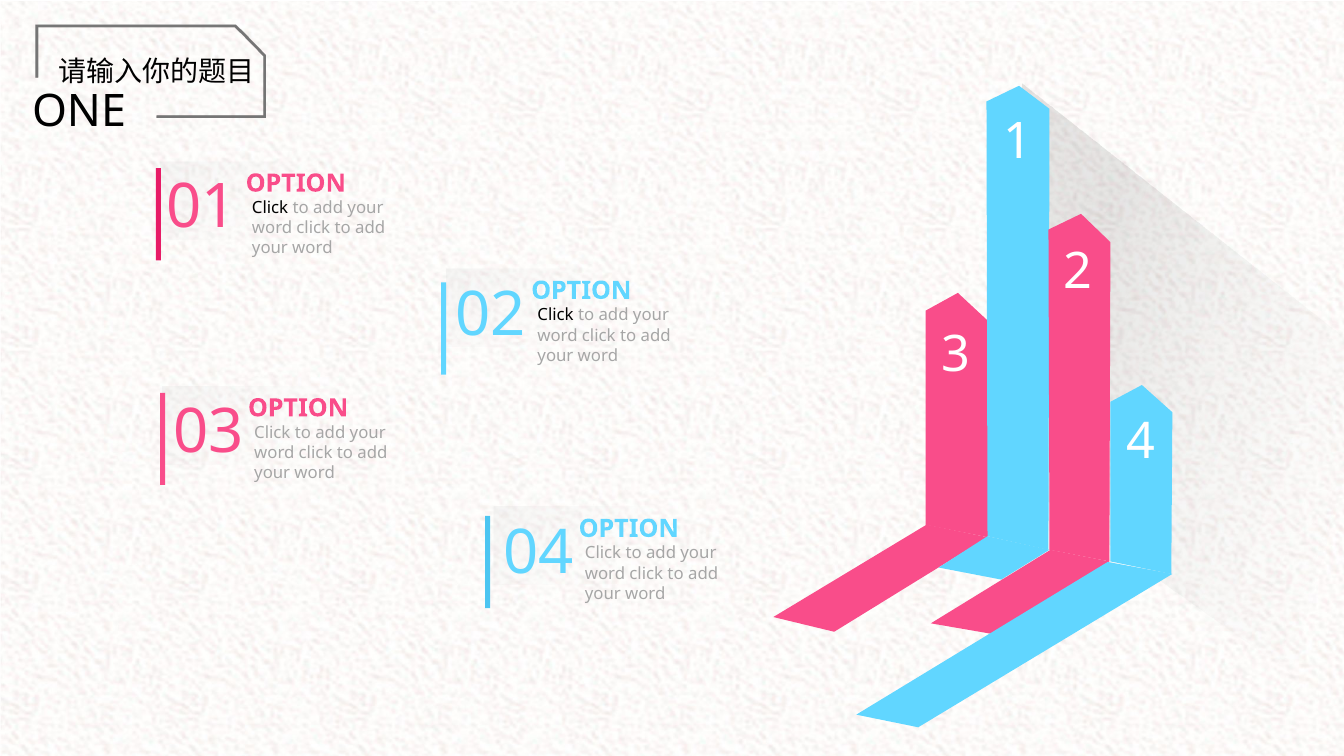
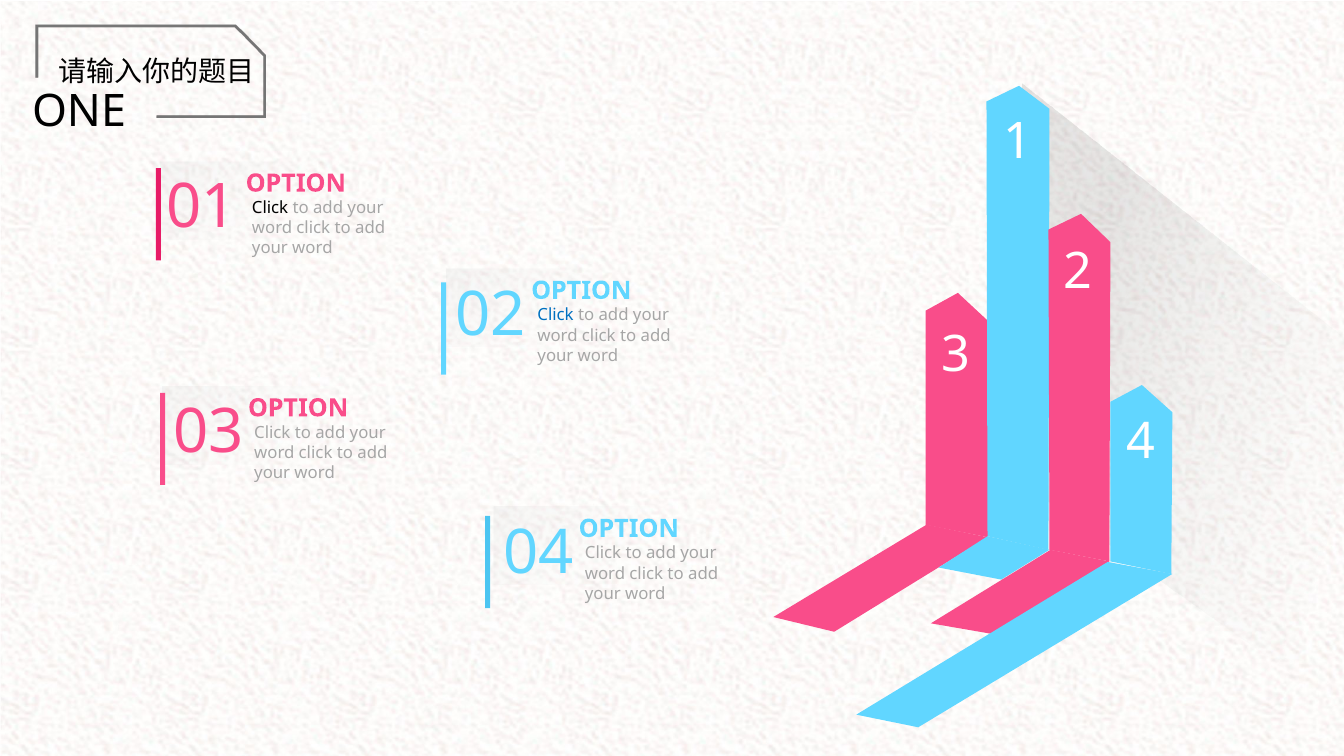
Click colour: black -> blue (556, 315)
